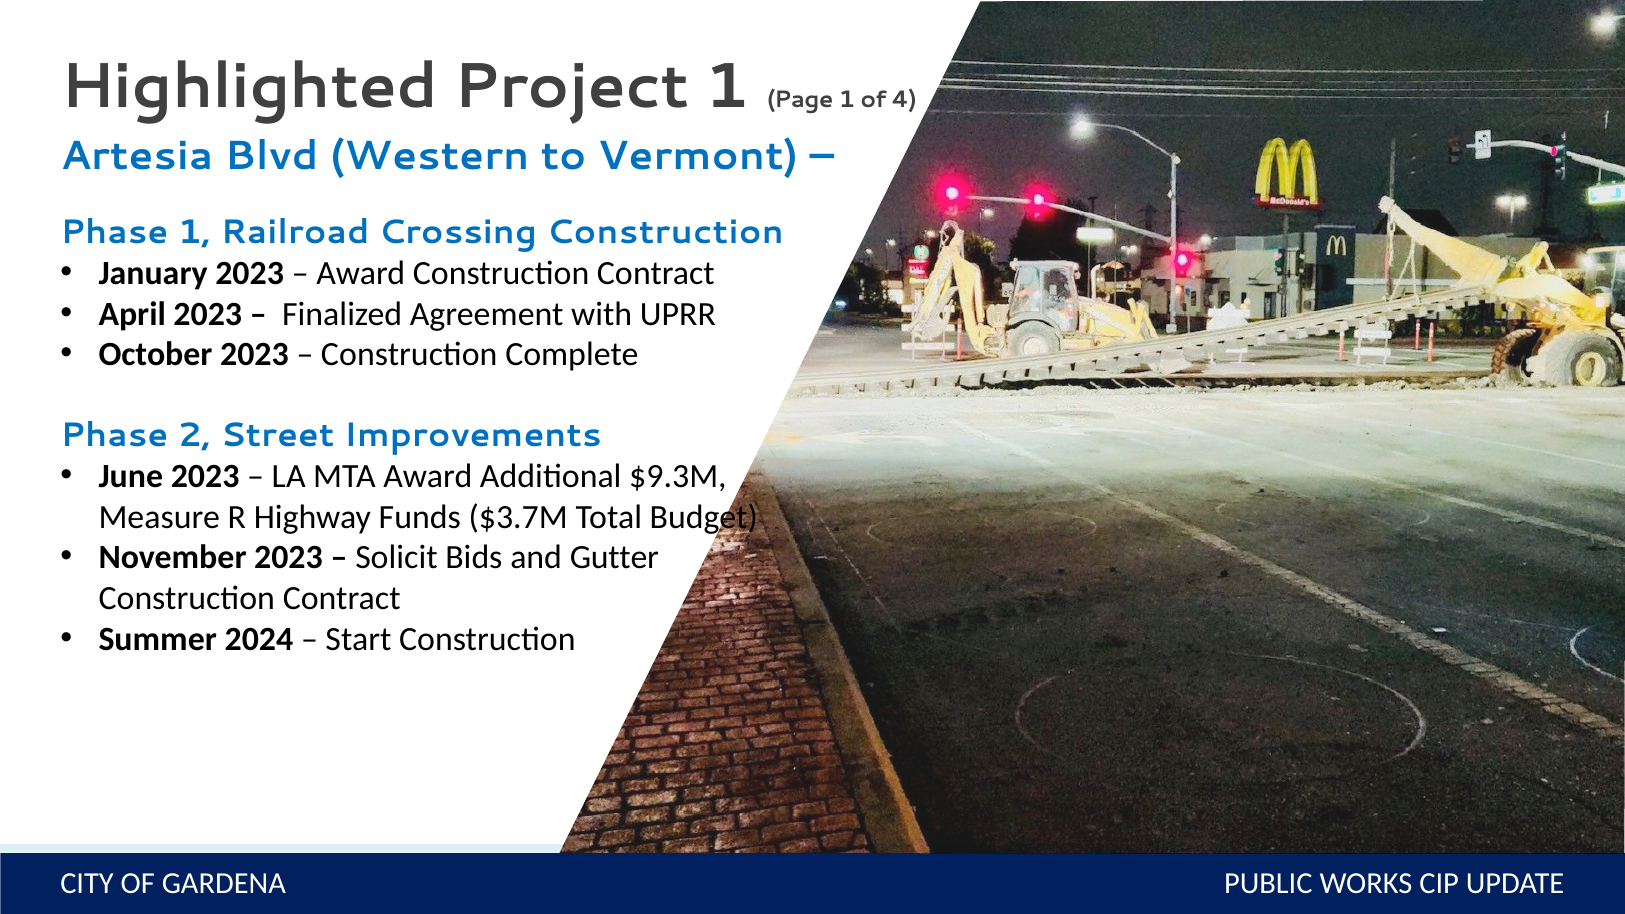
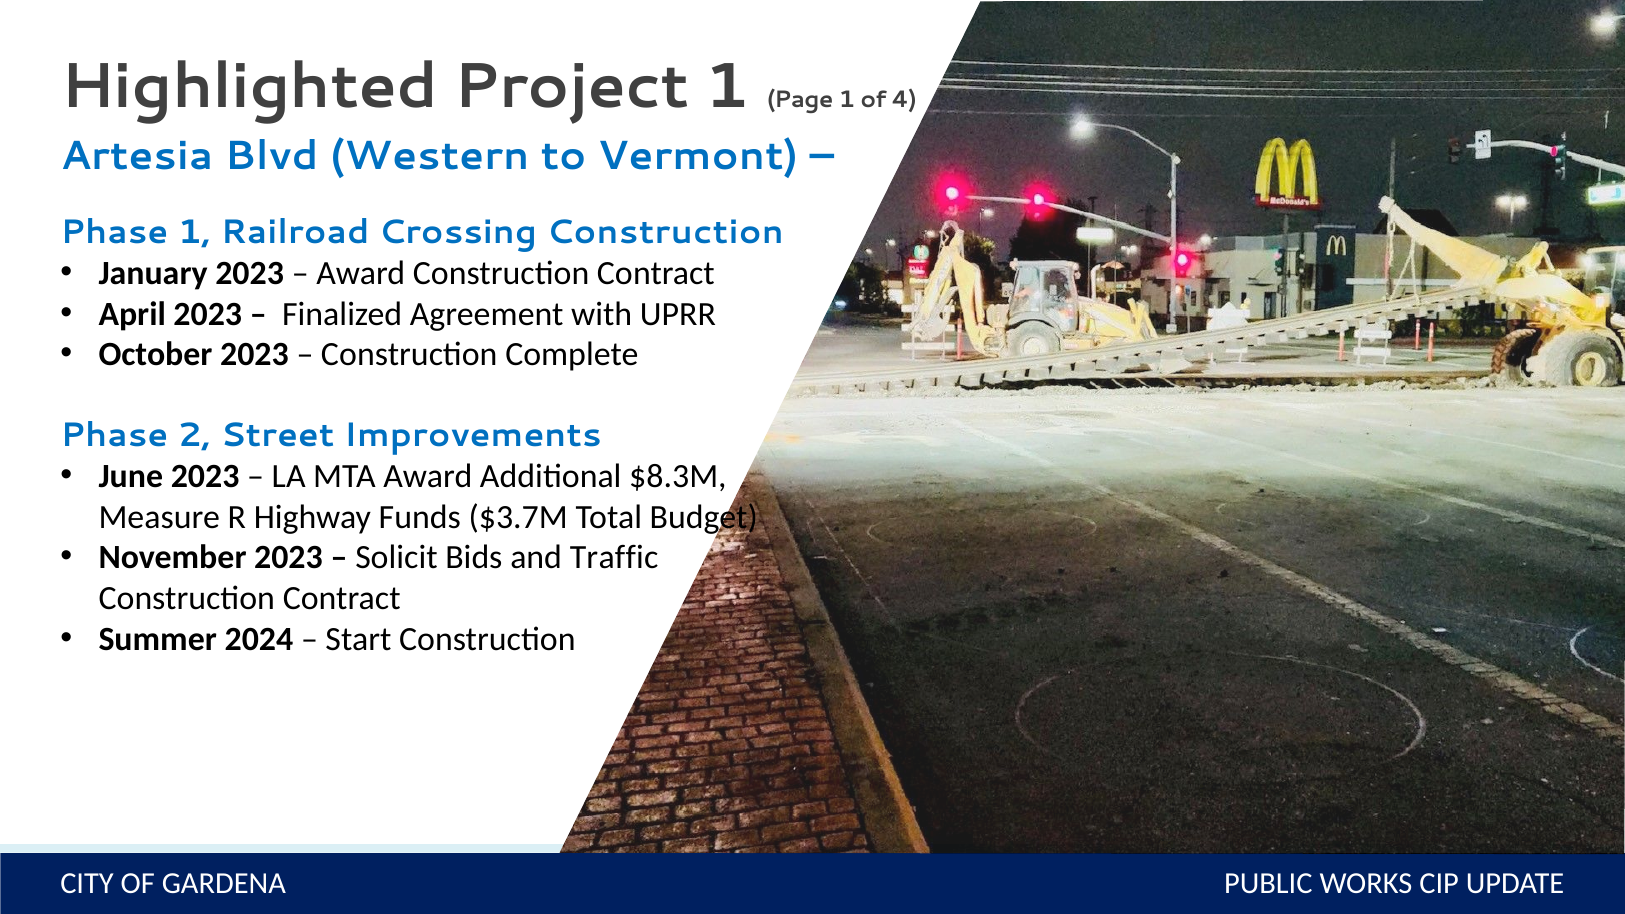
$9.3M: $9.3M -> $8.3M (678, 476)
Gutter: Gutter -> Traffic (614, 558)
